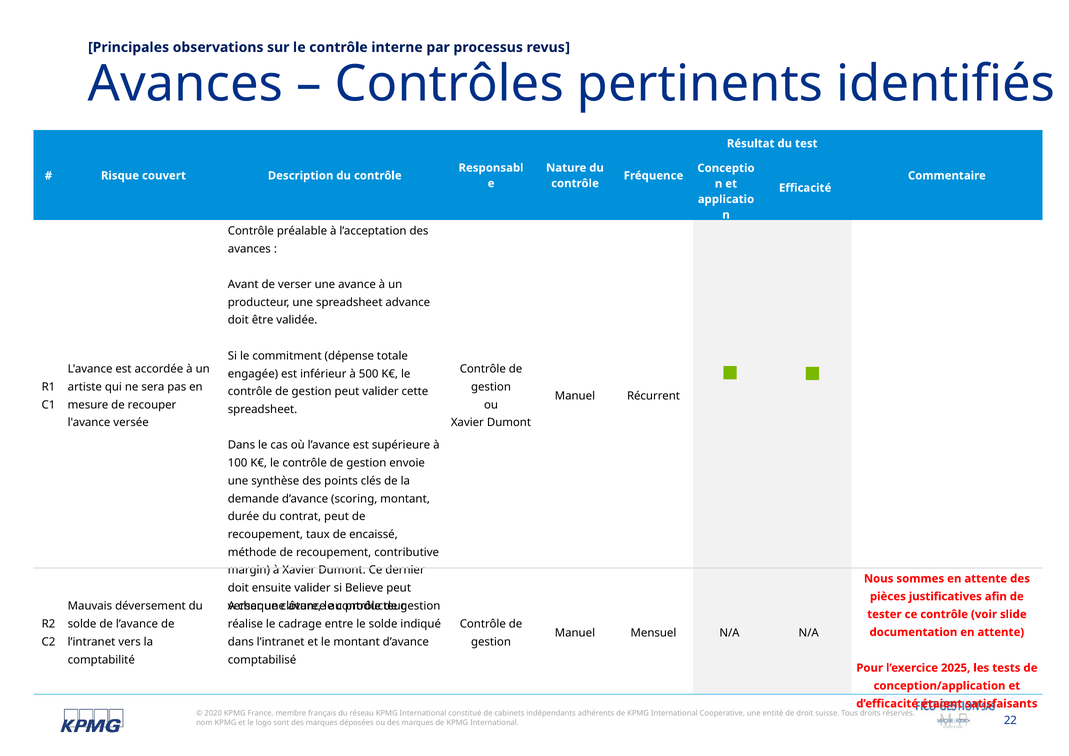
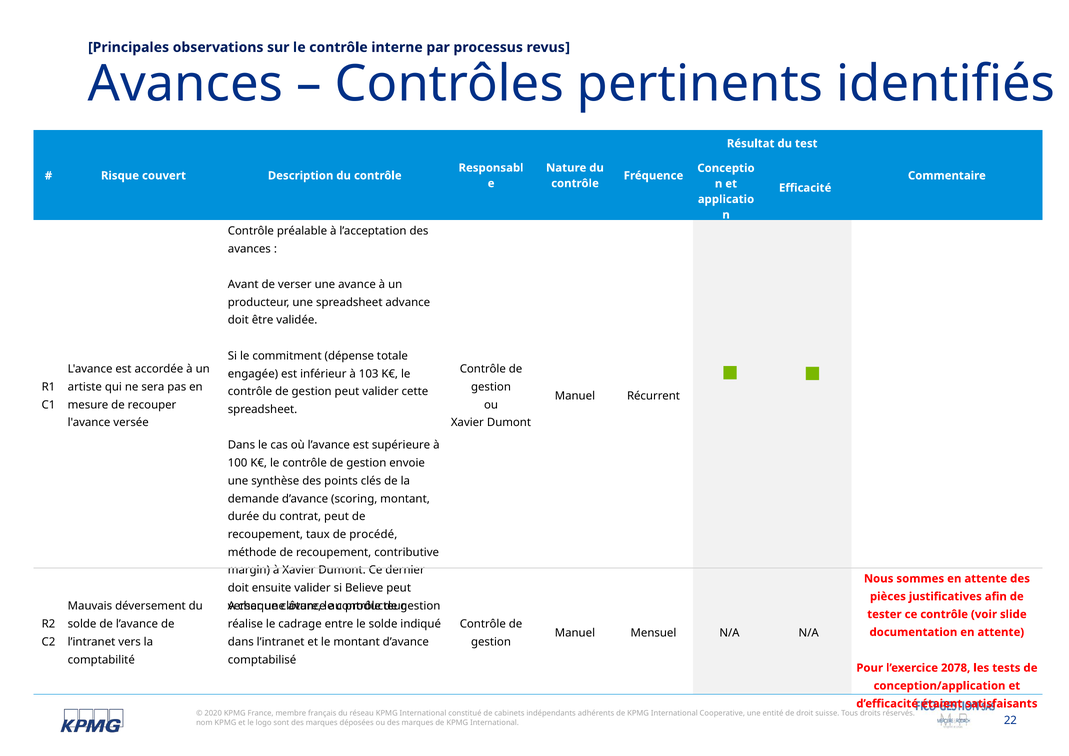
500: 500 -> 103 (369, 374)
encaissé: encaissé -> procédé (373, 534)
2025: 2025 -> 2078 (956, 668)
